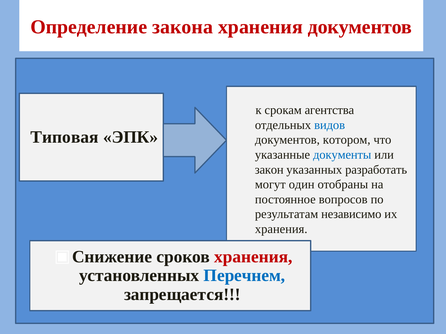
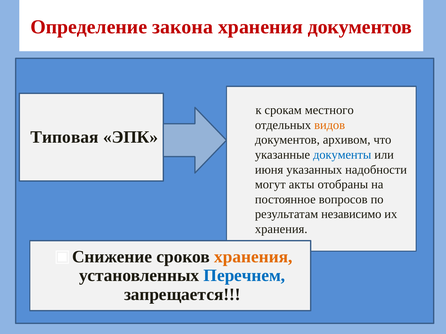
агентства: агентства -> местного (329, 110)
видов colour: blue -> orange (330, 125)
котором: котором -> архивом (347, 140)
закон: закон -> июня (269, 170)
разработать: разработать -> надобности (376, 170)
один: один -> акты (302, 185)
хранения colour: red -> orange (253, 257)
